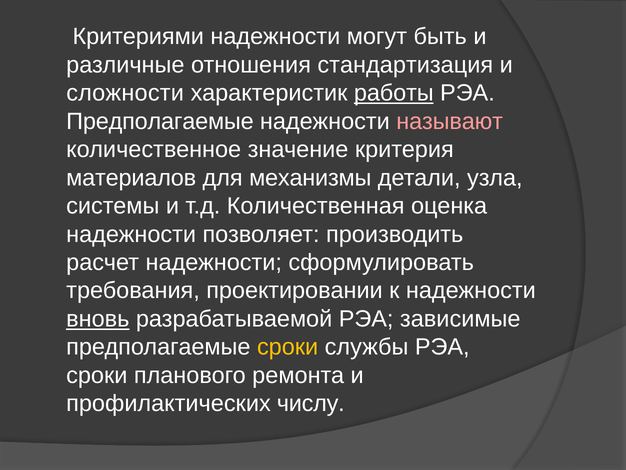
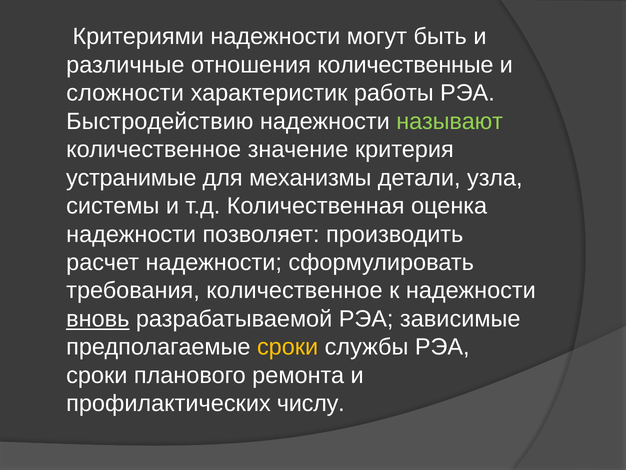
стандартизация: стандартизация -> количественные (405, 65)
работы underline: present -> none (394, 93)
Предполагаемые: Предполагаемые -> Быстродействию (160, 121)
называют colour: pink -> light green (450, 121)
материалов: материалов -> устранимые (131, 178)
требования проектировании: проектировании -> количественное (294, 290)
